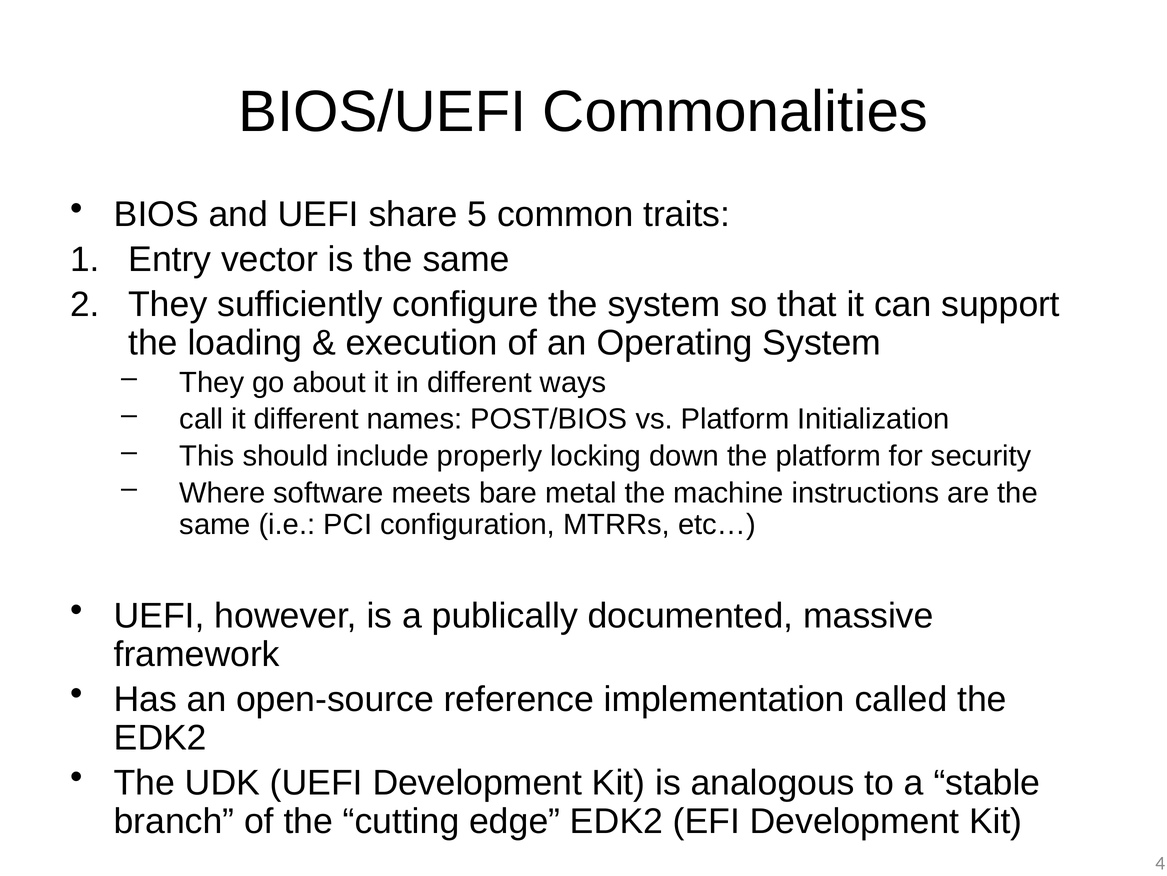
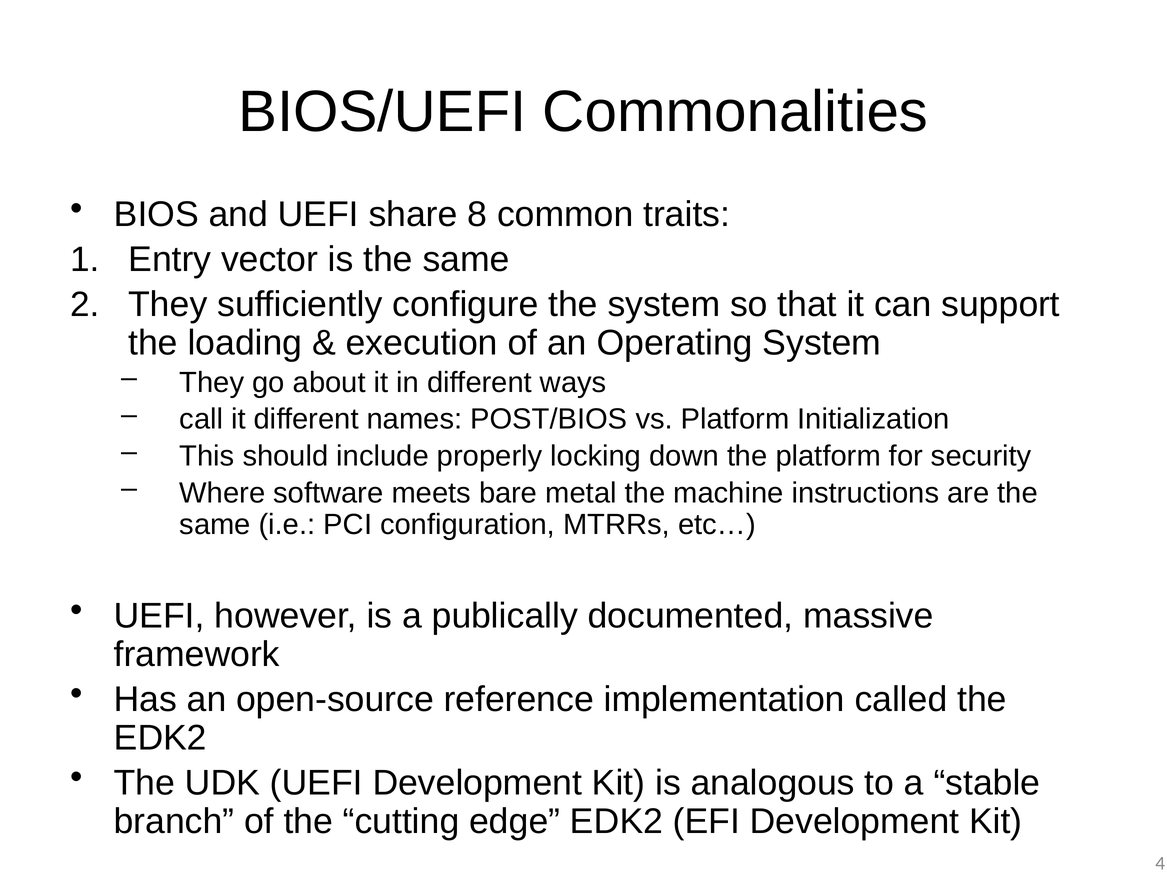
5: 5 -> 8 (477, 215)
